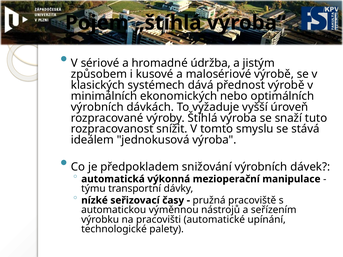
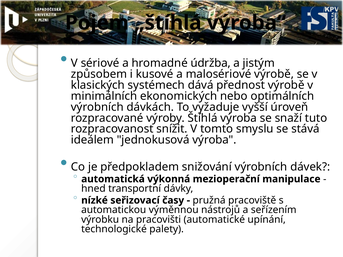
týmu: týmu -> hned (93, 189)
